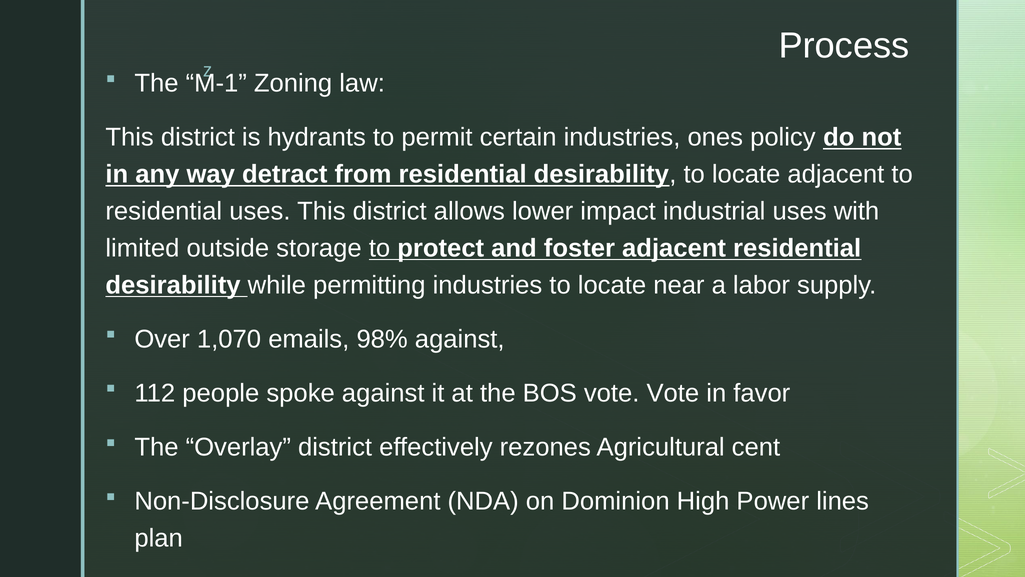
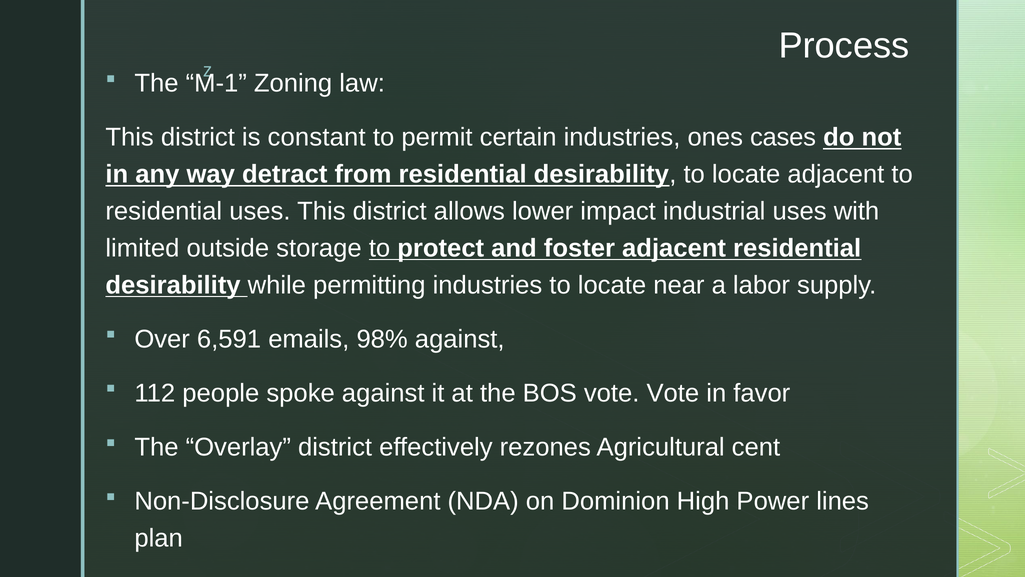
hydrants: hydrants -> constant (317, 137)
policy: policy -> cases (783, 137)
1,070: 1,070 -> 6,591 (229, 339)
